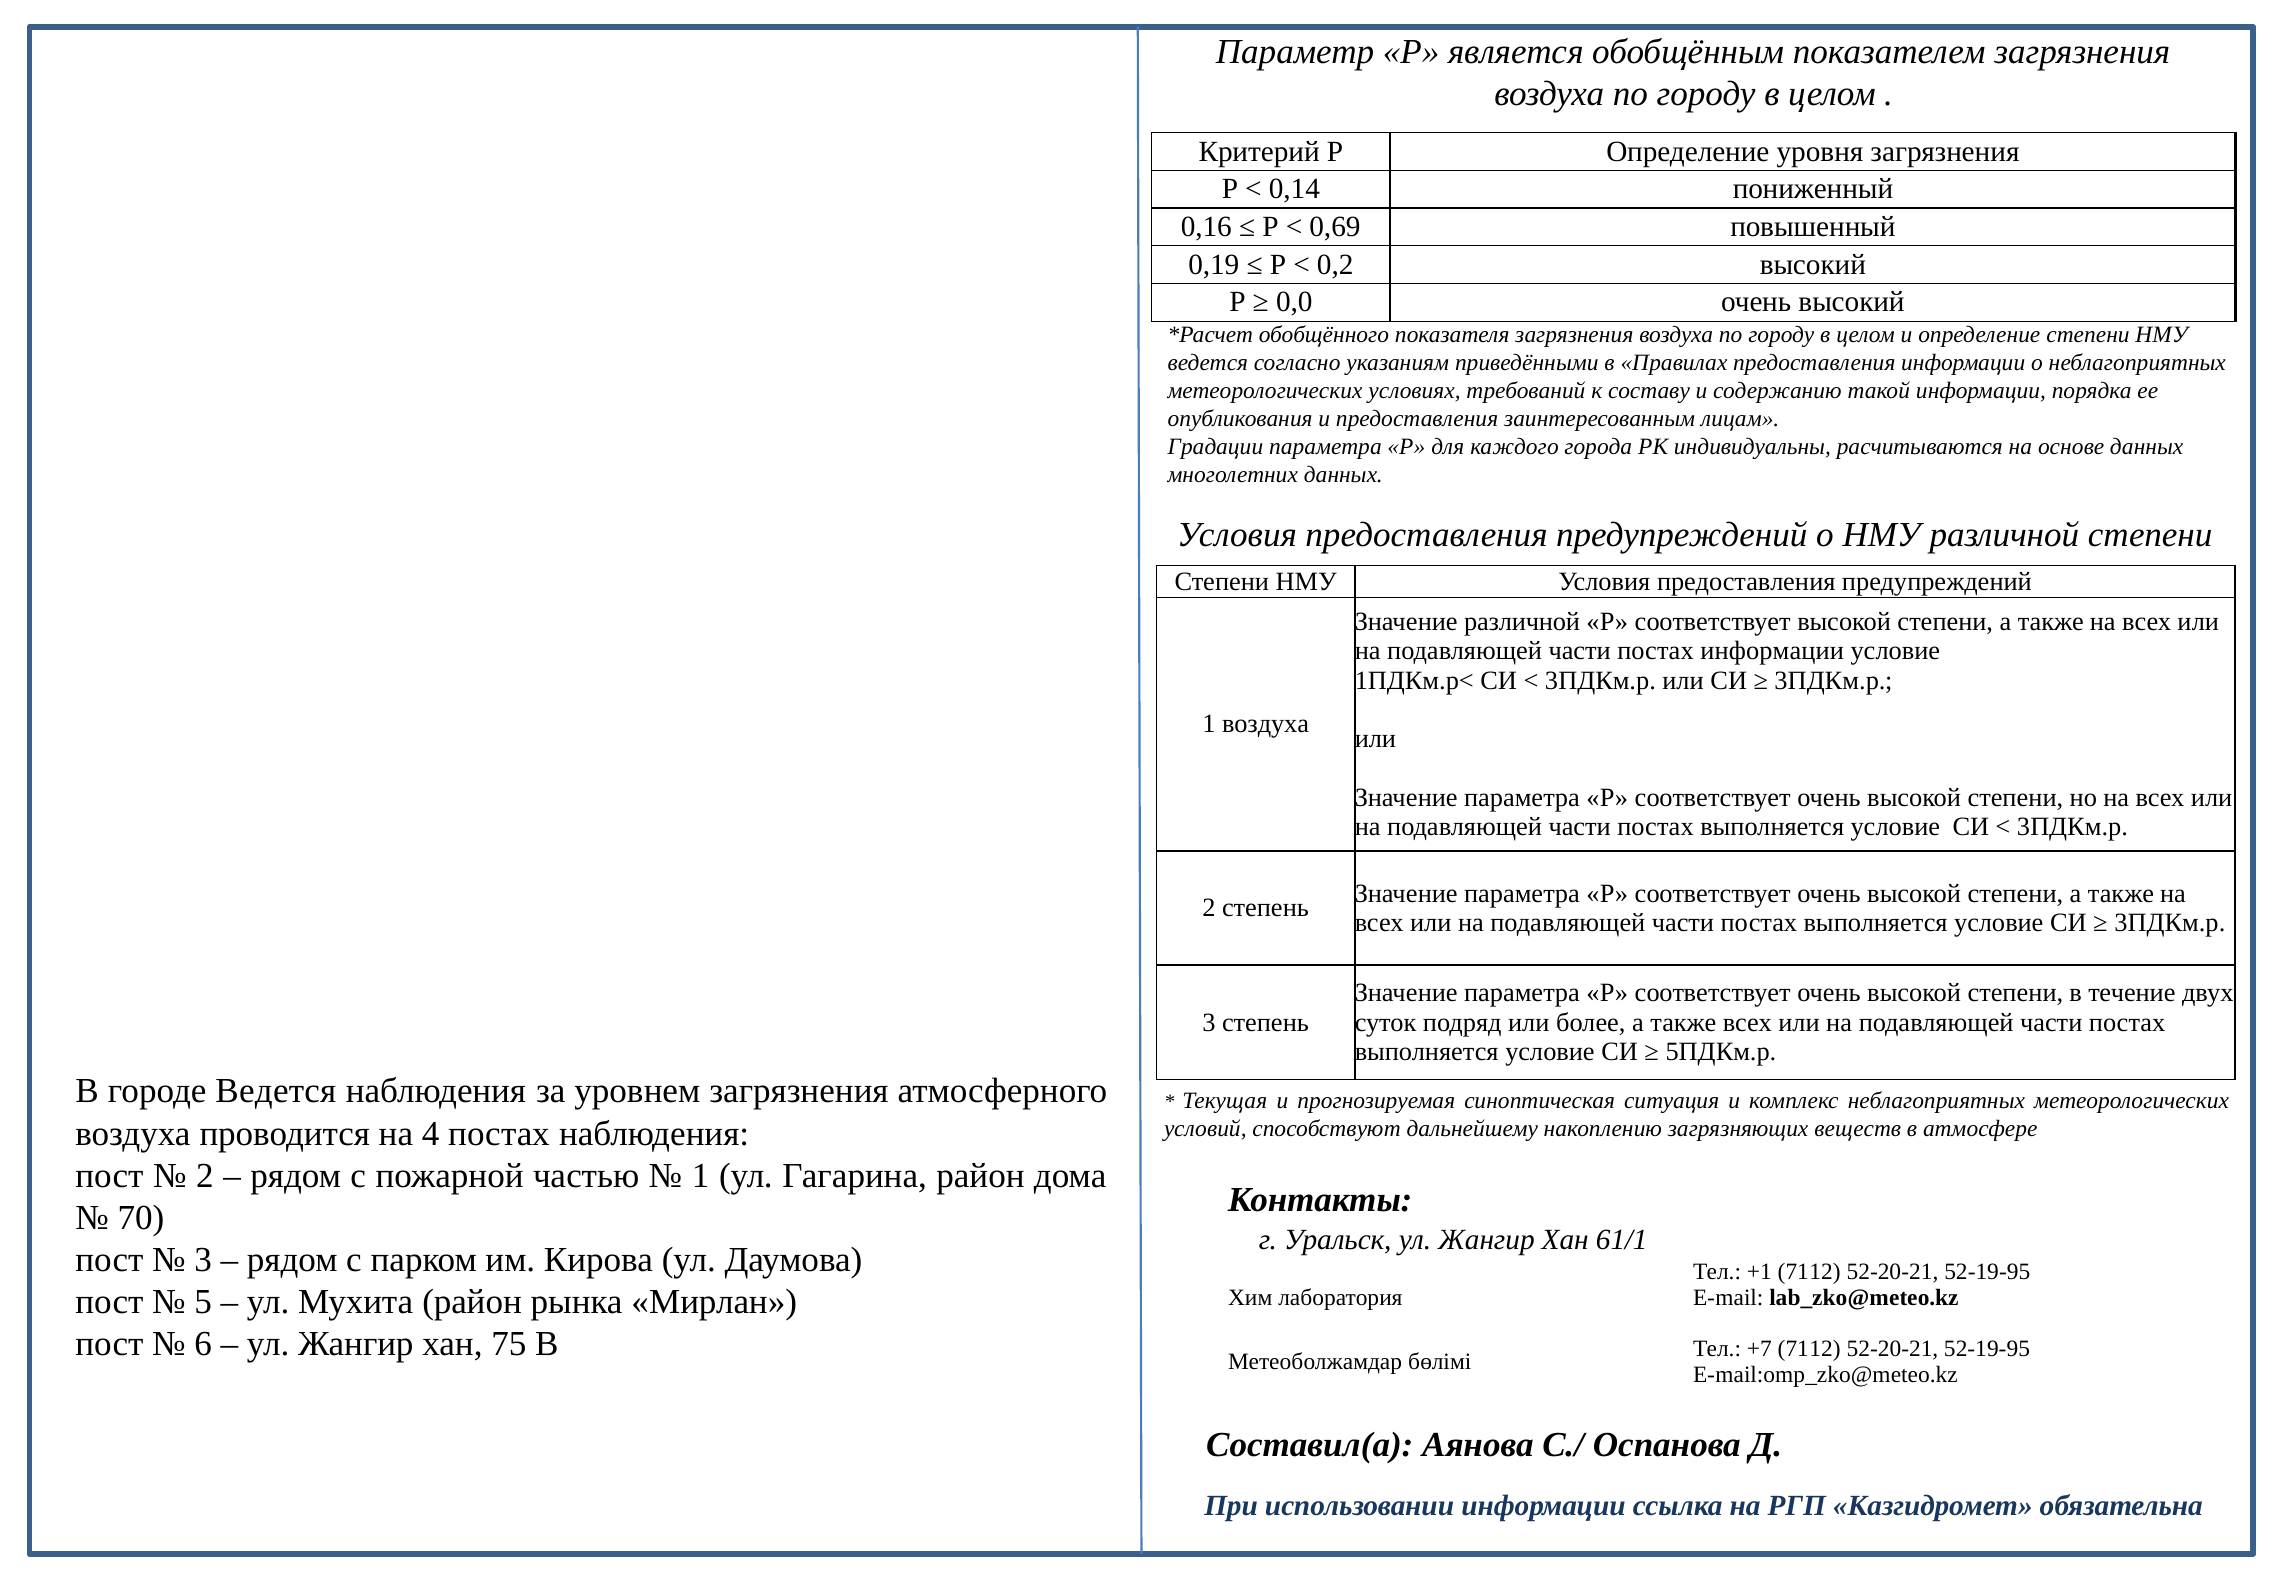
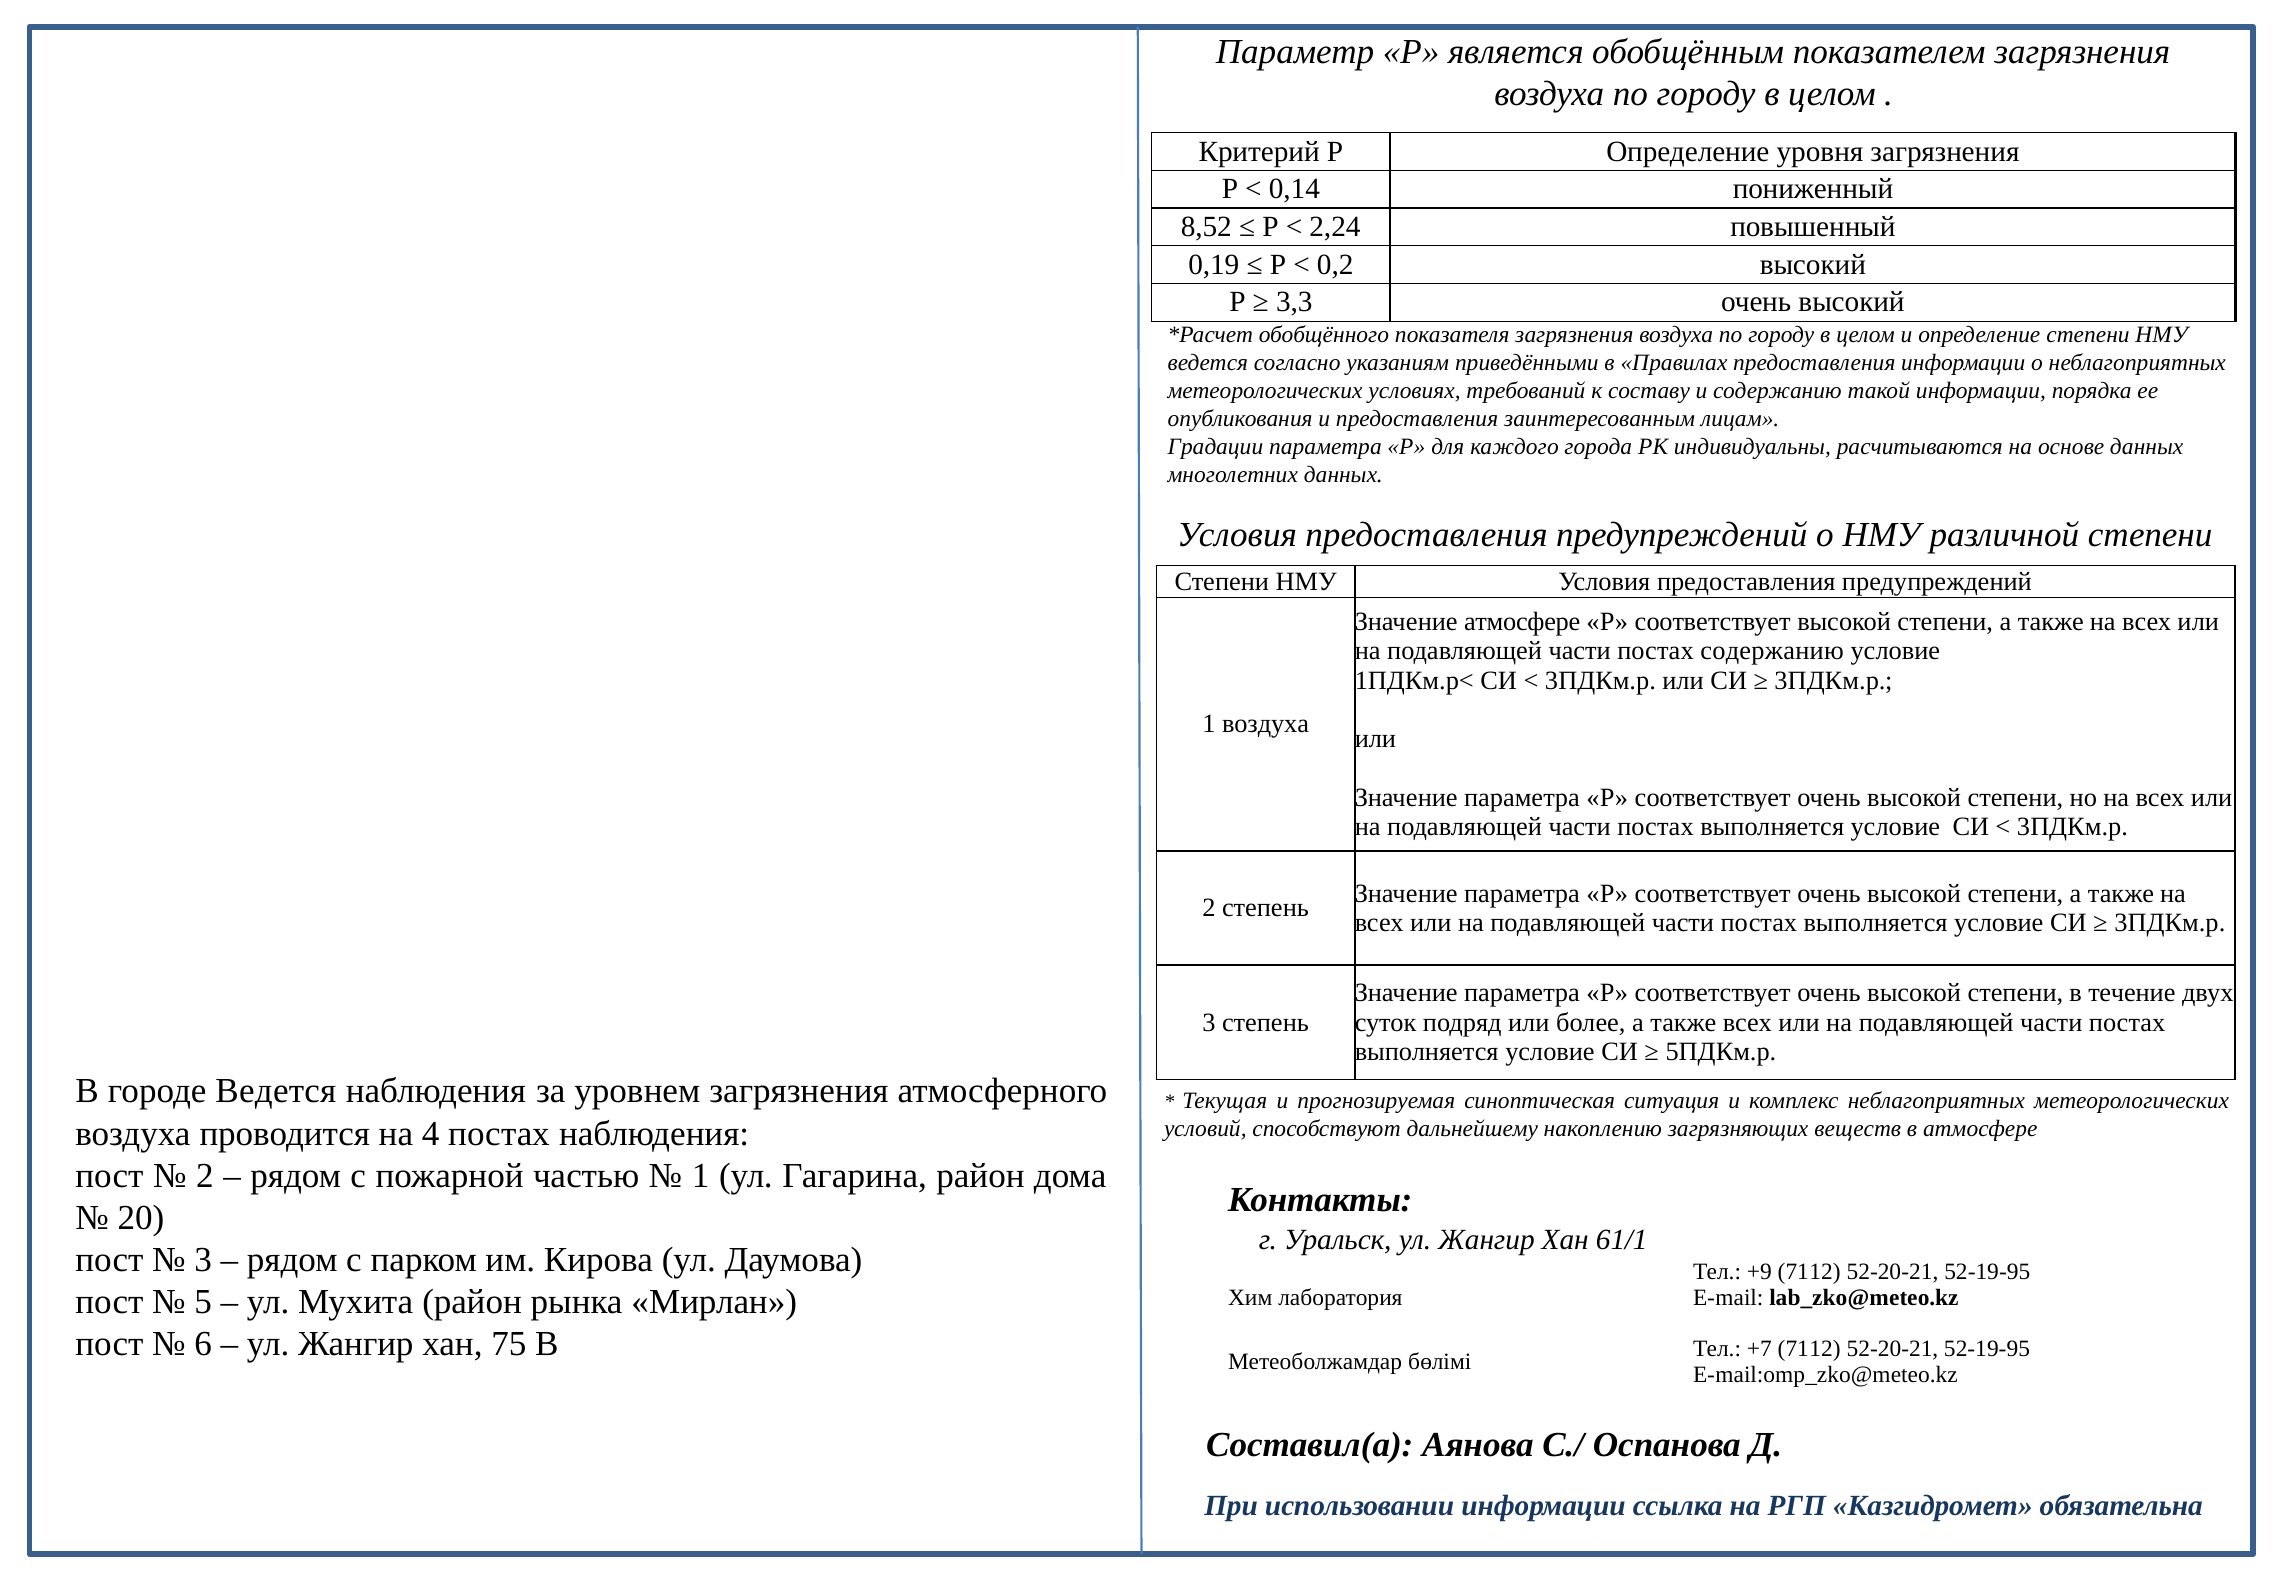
0,16: 0,16 -> 8,52 (1206, 227)
0,69: 0,69 -> 2,24 (1335, 227)
0,0: 0,0 -> 3,3 (1294, 302)
Значение различной: различной -> атмосфере (1522, 622)
постах информации: информации -> содержанию (1772, 651)
70: 70 -> 20 (141, 1217)
+1: +1 -> +9 (1759, 1271)
